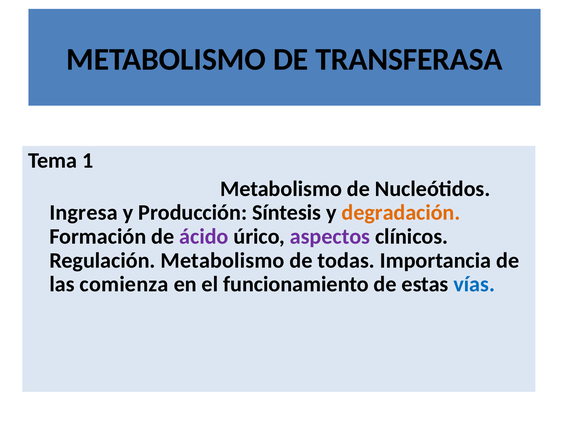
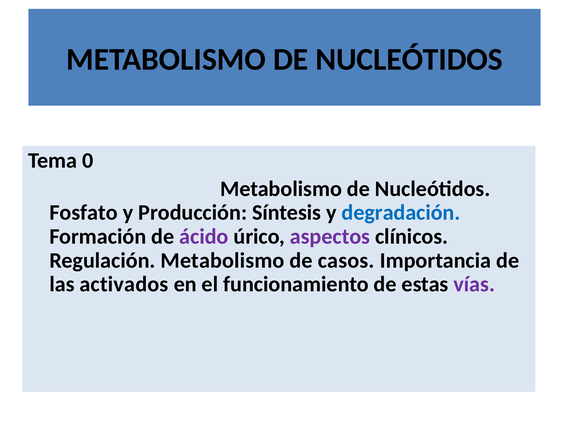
TRANSFERASA: TRANSFERASA -> NUCLEÓTIDOS (409, 60)
1: 1 -> 0 (88, 161)
Ingresa: Ingresa -> Fosfato (84, 213)
degradación colour: orange -> blue (401, 213)
todas: todas -> casos (346, 261)
comienza: comienza -> activados (124, 285)
vías colour: blue -> purple (474, 285)
